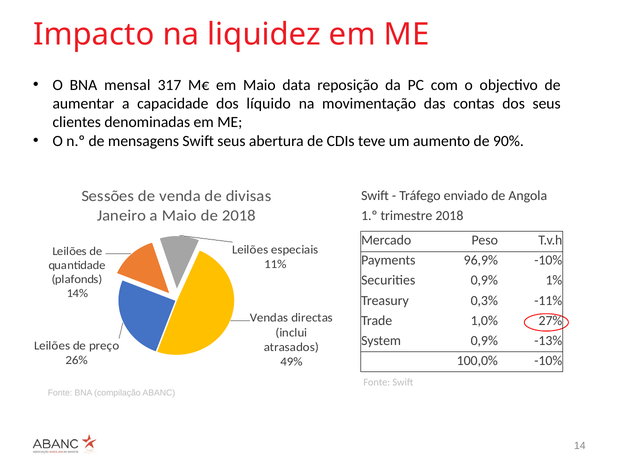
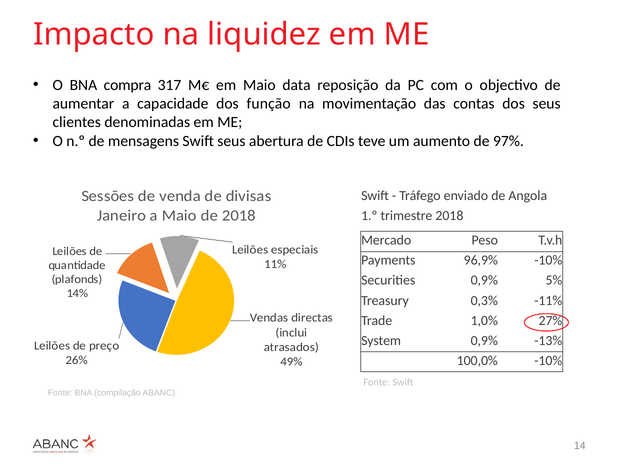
mensal: mensal -> compra (127, 85)
líquido: líquido -> função (269, 104)
90%: 90% -> 97% (508, 141)
1%: 1% -> 5% (554, 281)
